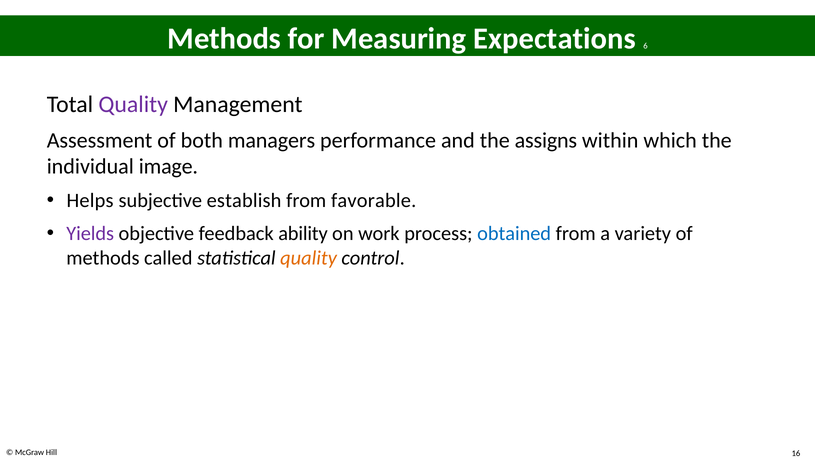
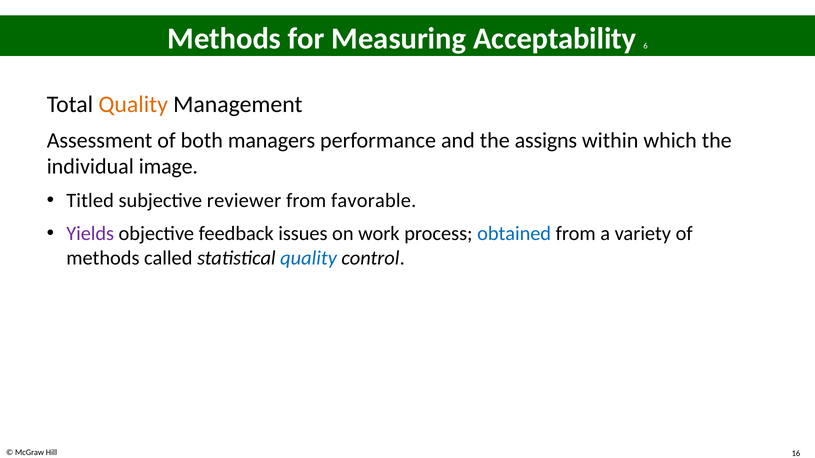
Expectations: Expectations -> Acceptability (555, 39)
Quality colour: purple -> orange (133, 105)
Helps: Helps -> Titled (90, 201)
establish: establish -> reviewer (244, 201)
ability: ability -> issues (303, 234)
quality colour: orange -> blue (309, 258)
